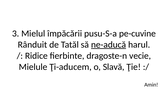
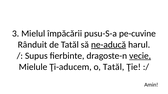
Ridice: Ridice -> Supus (36, 56)
vecie underline: none -> present (140, 56)
o Slavă: Slavă -> Tatăl (114, 67)
